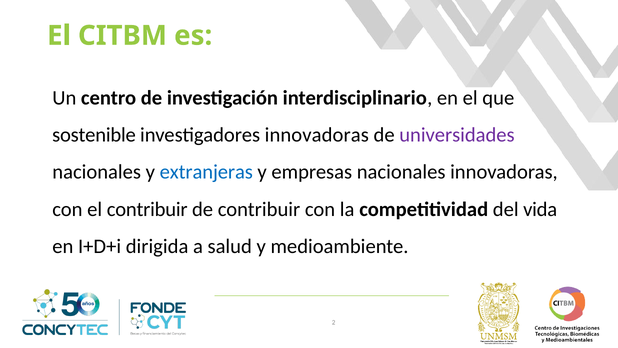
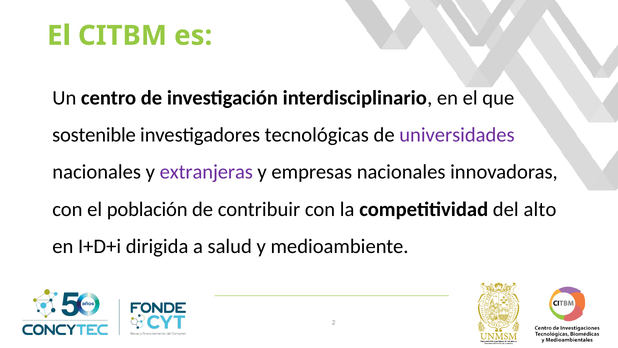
investigadores innovadoras: innovadoras -> tecnológicas (317, 135)
extranjeras colour: blue -> purple (206, 172)
el contribuir: contribuir -> población (147, 209)
vida: vida -> alto (540, 209)
